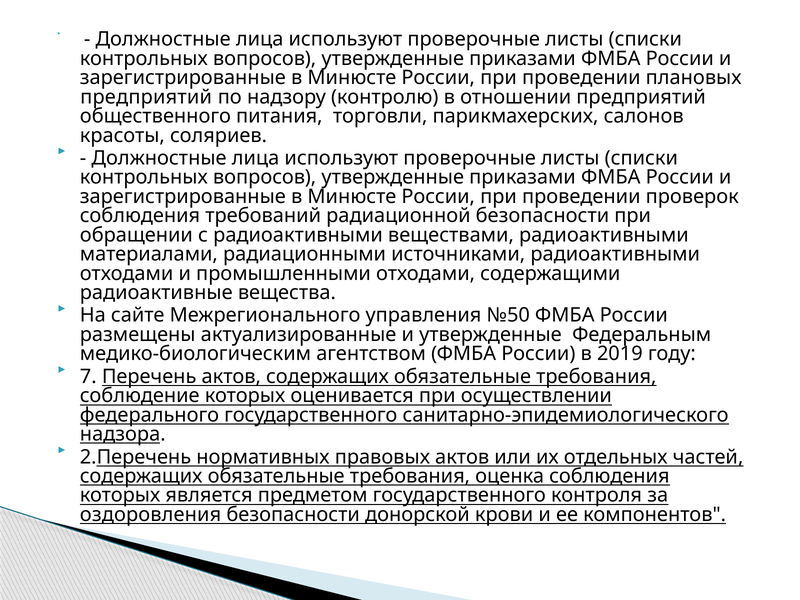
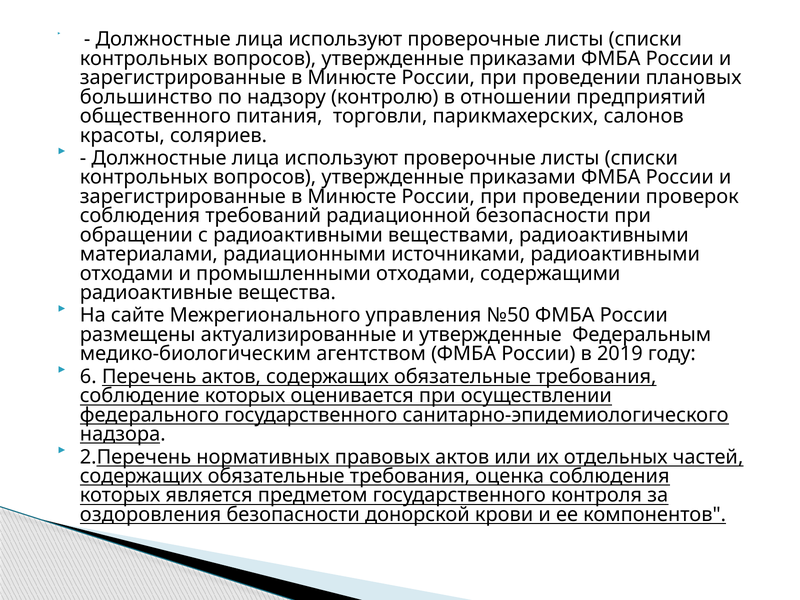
предприятий: предприятий -> большинство (146, 97)
7: 7 -> 6 (88, 377)
